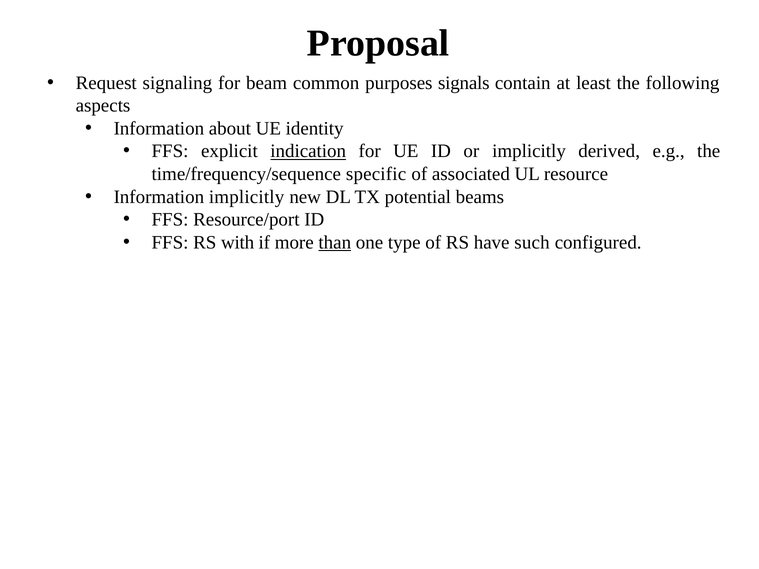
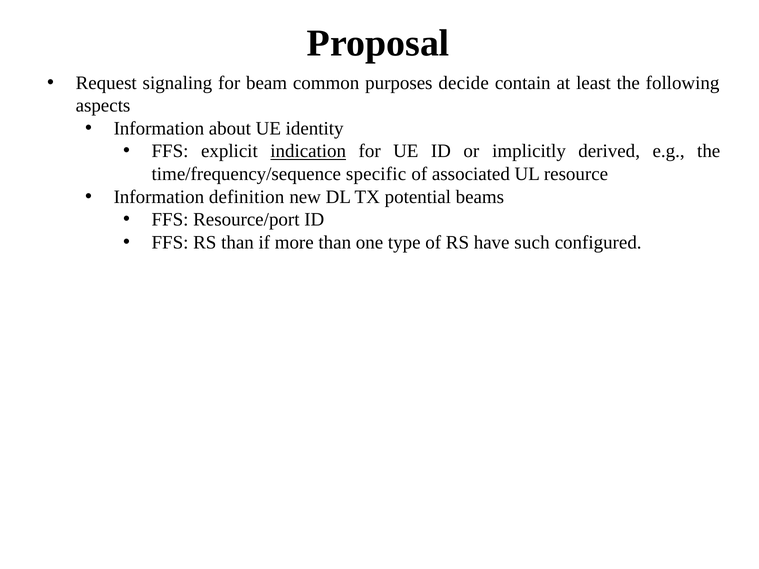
signals: signals -> decide (464, 83)
Information implicitly: implicitly -> definition (247, 197)
RS with: with -> than (237, 242)
than underline: present -> none (335, 242)
